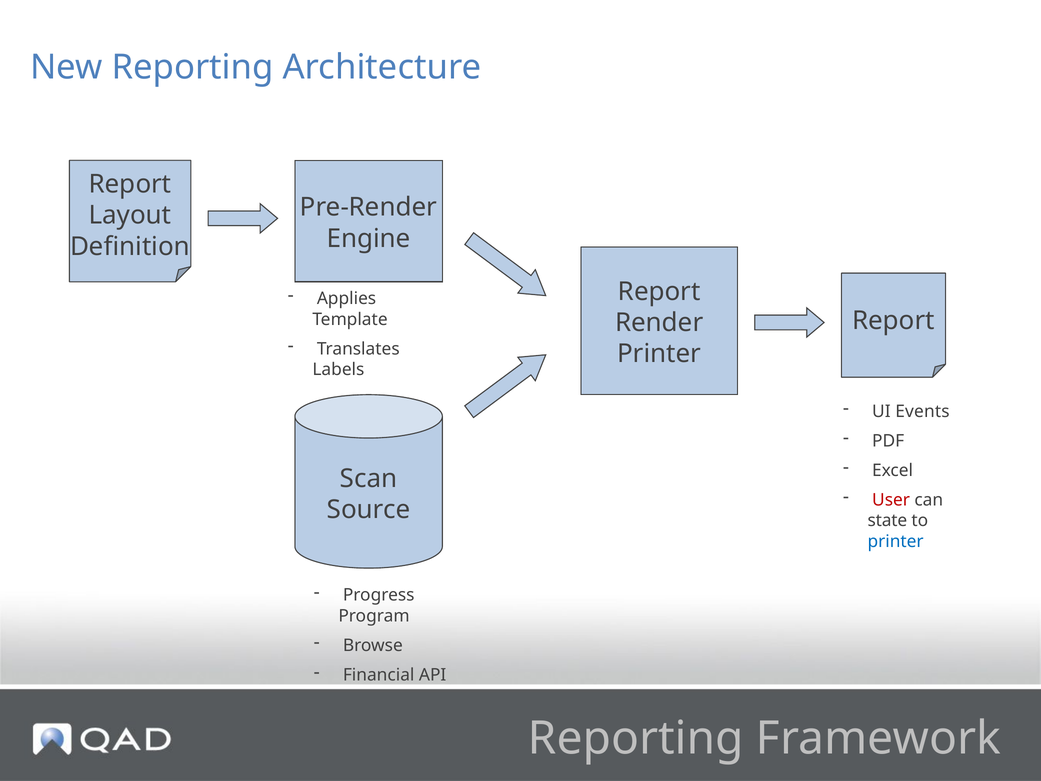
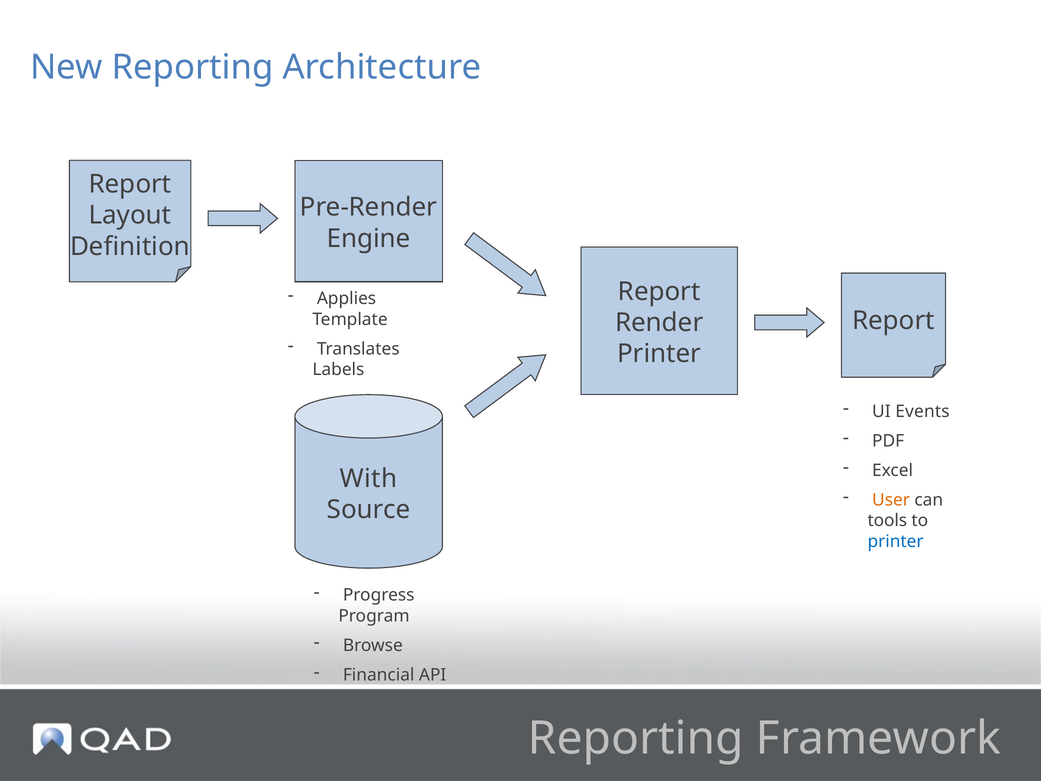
Scan: Scan -> With (369, 478)
User colour: red -> orange (891, 500)
state: state -> tools (887, 521)
